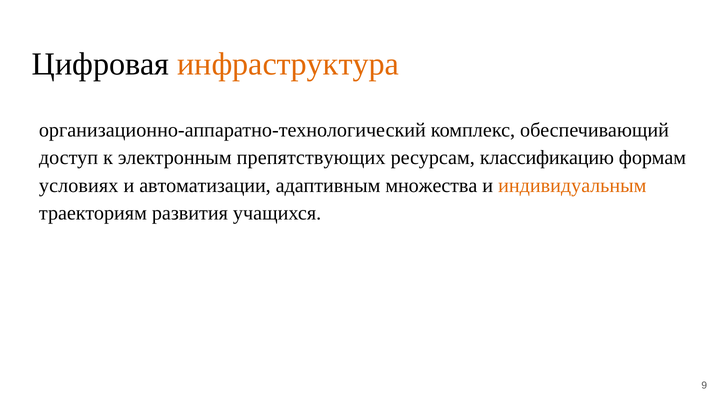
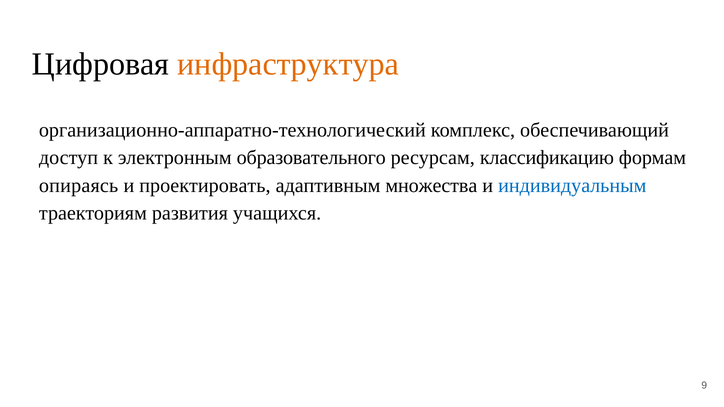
препятствующих: препятствующих -> образовательного (311, 158)
условиях: условиях -> опираясь (79, 186)
автоматизации: автоматизации -> проектировать (205, 186)
индивидуальным colour: orange -> blue (572, 186)
